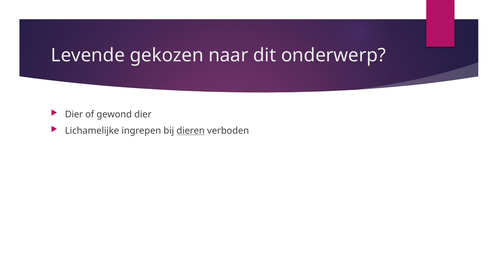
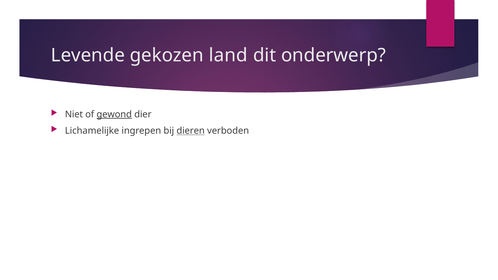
naar: naar -> land (228, 56)
Dier: Dier -> Niet (74, 114)
gewond underline: none -> present (114, 114)
